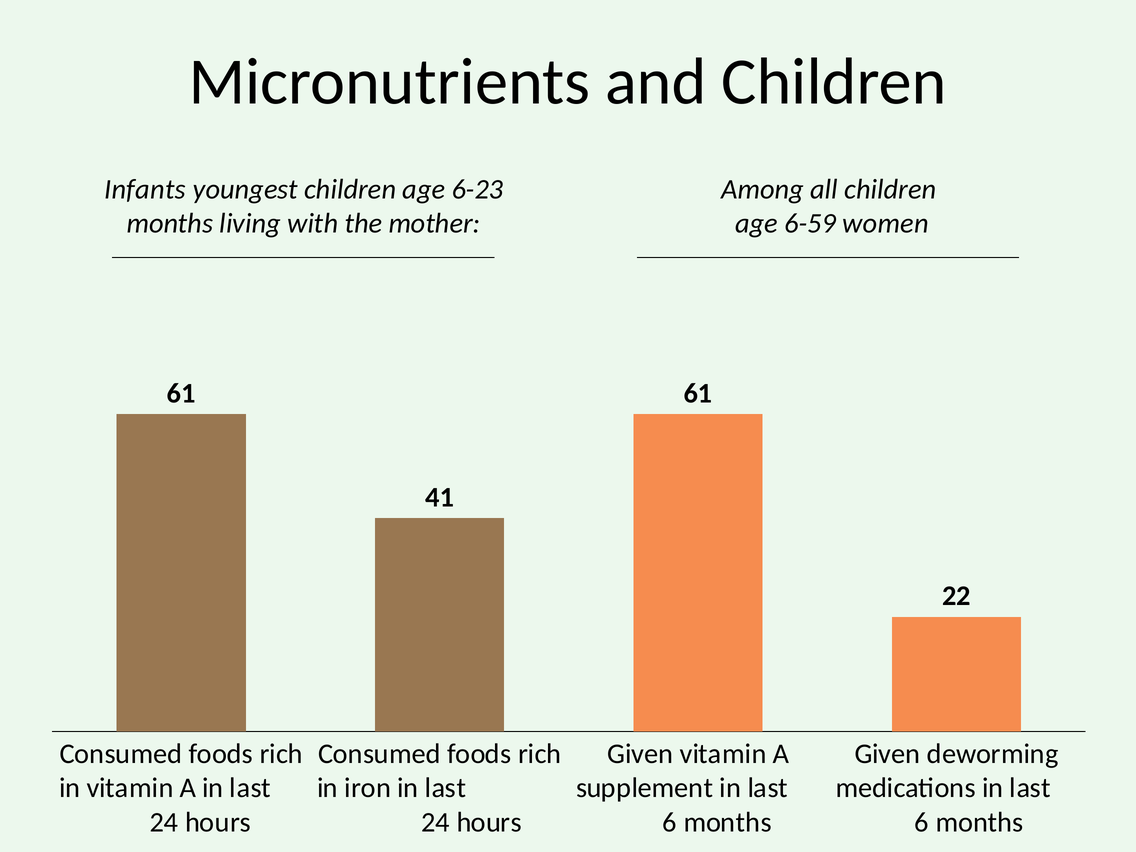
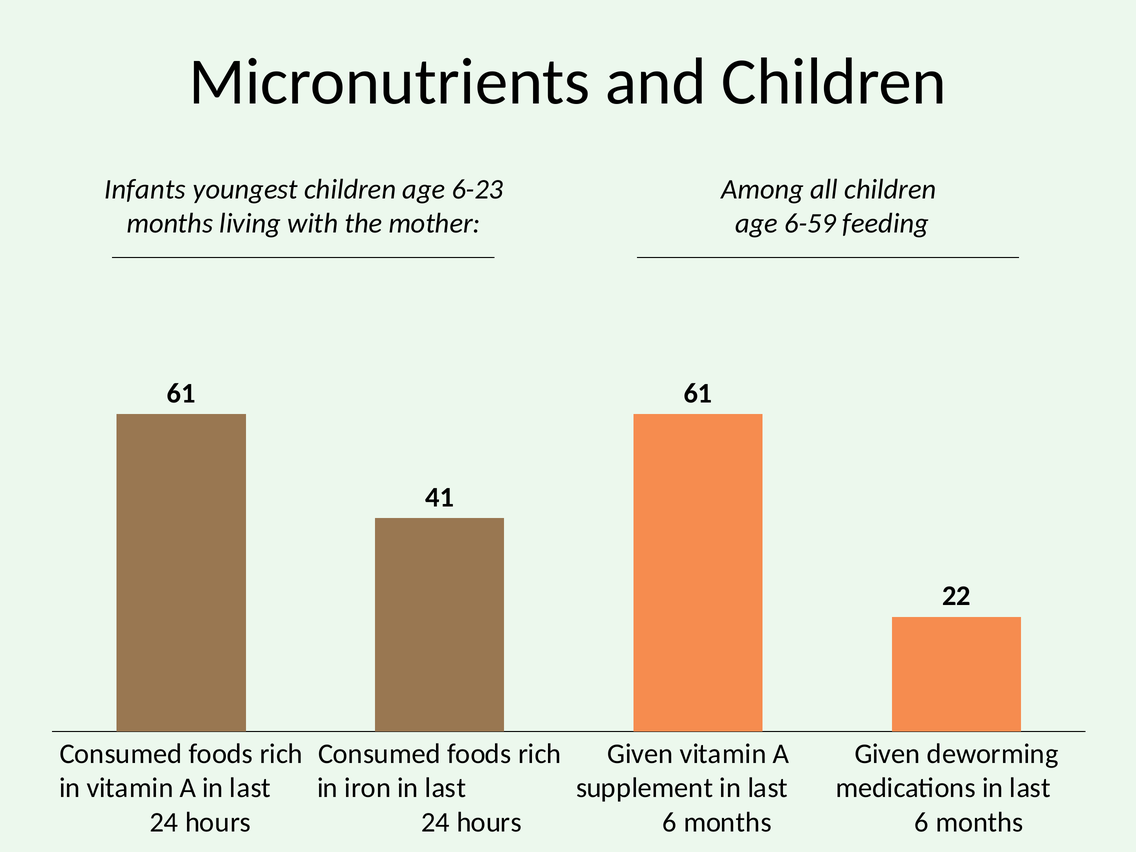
women: women -> feeding (886, 223)
